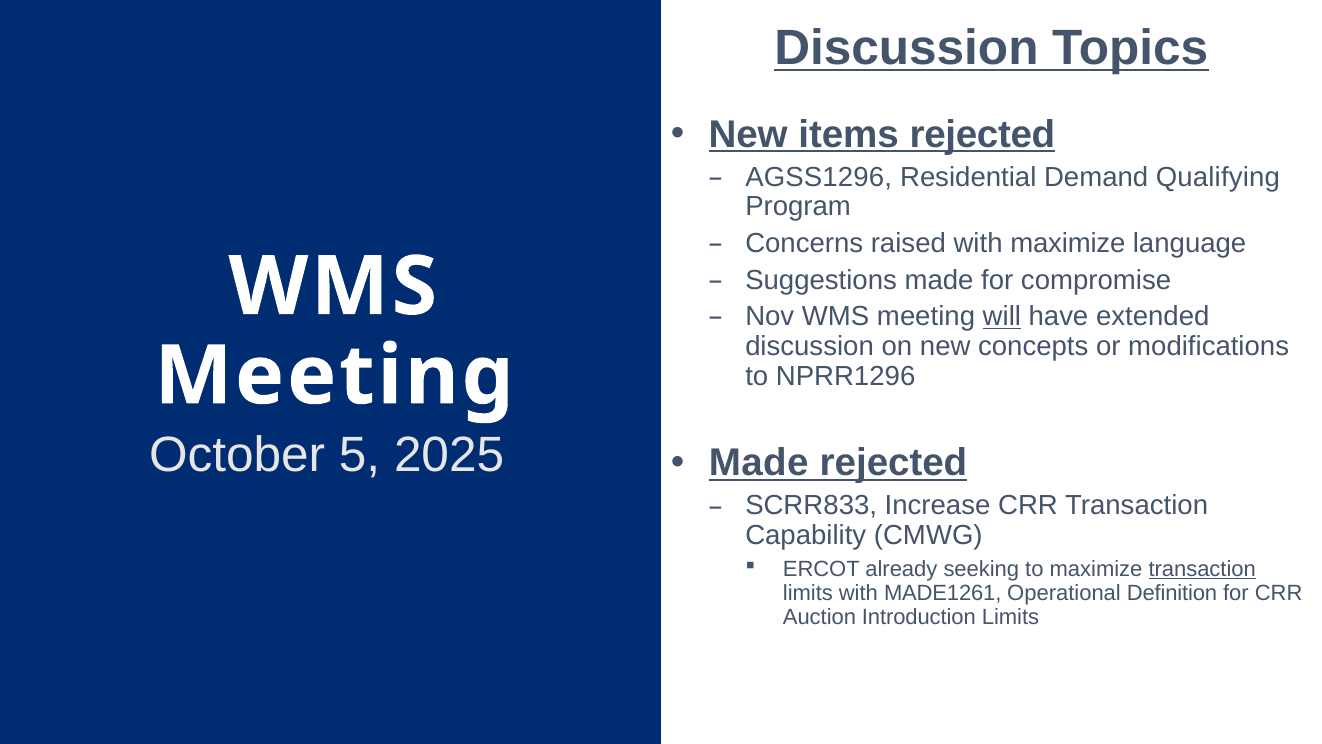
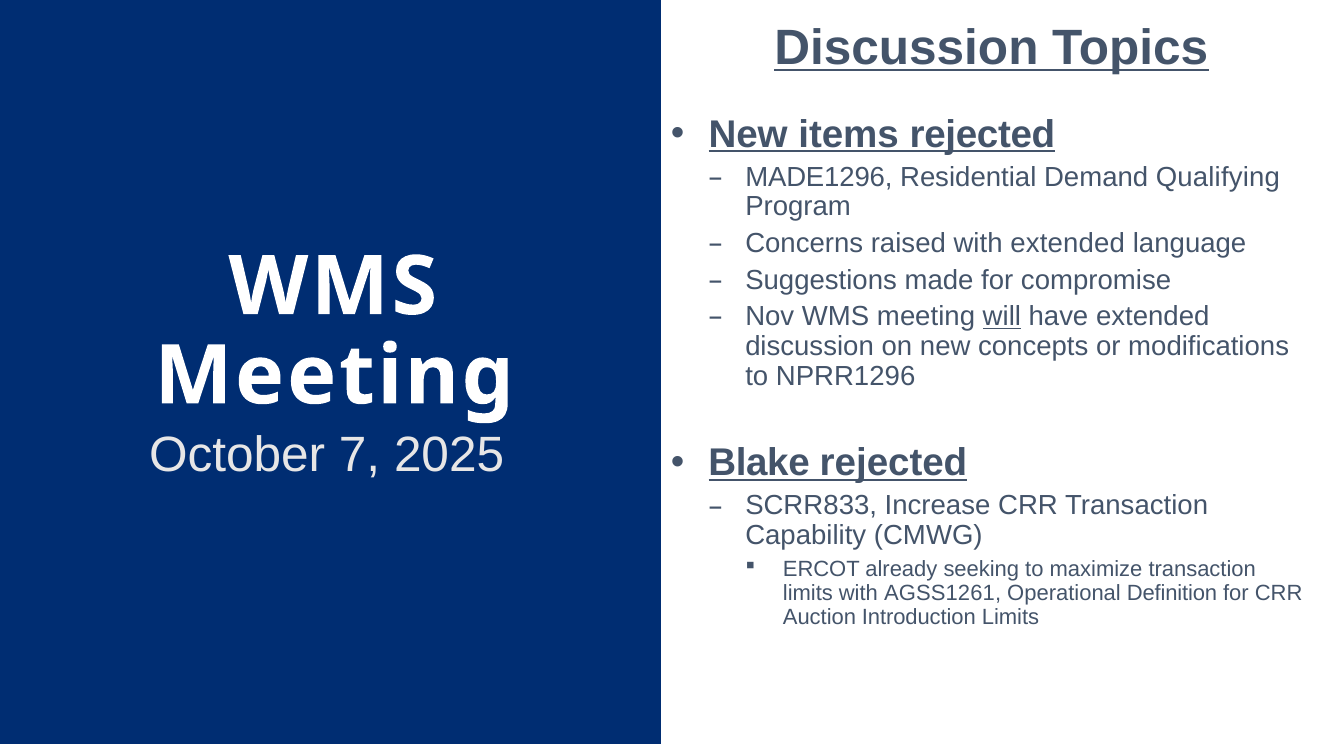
AGSS1296: AGSS1296 -> MADE1296 (819, 177)
with maximize: maximize -> extended (1068, 243)
5: 5 -> 7 (360, 455)
Made: Made -> Blake (759, 463)
transaction underline: present -> none (1202, 569)
MADE1261: MADE1261 -> AGSS1261 (943, 593)
